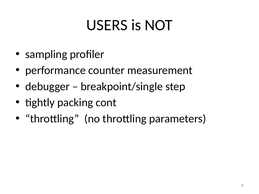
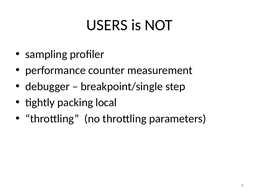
cont: cont -> local (106, 103)
